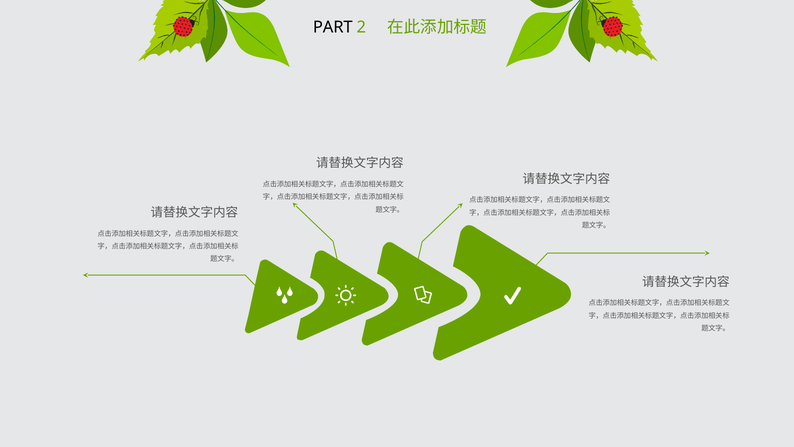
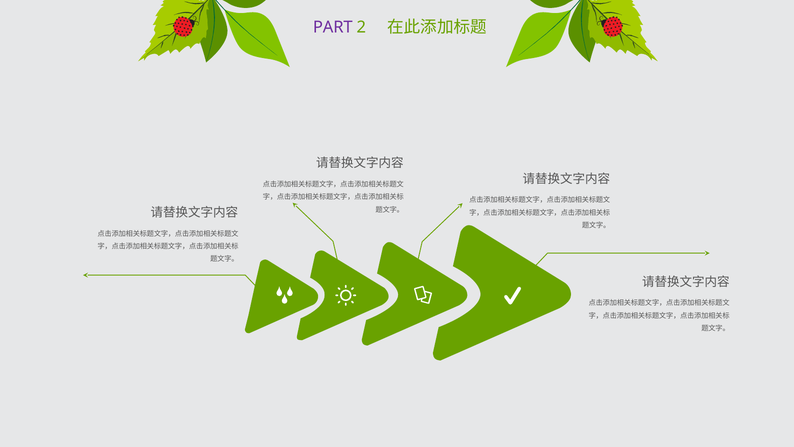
PART colour: black -> purple (333, 27)
